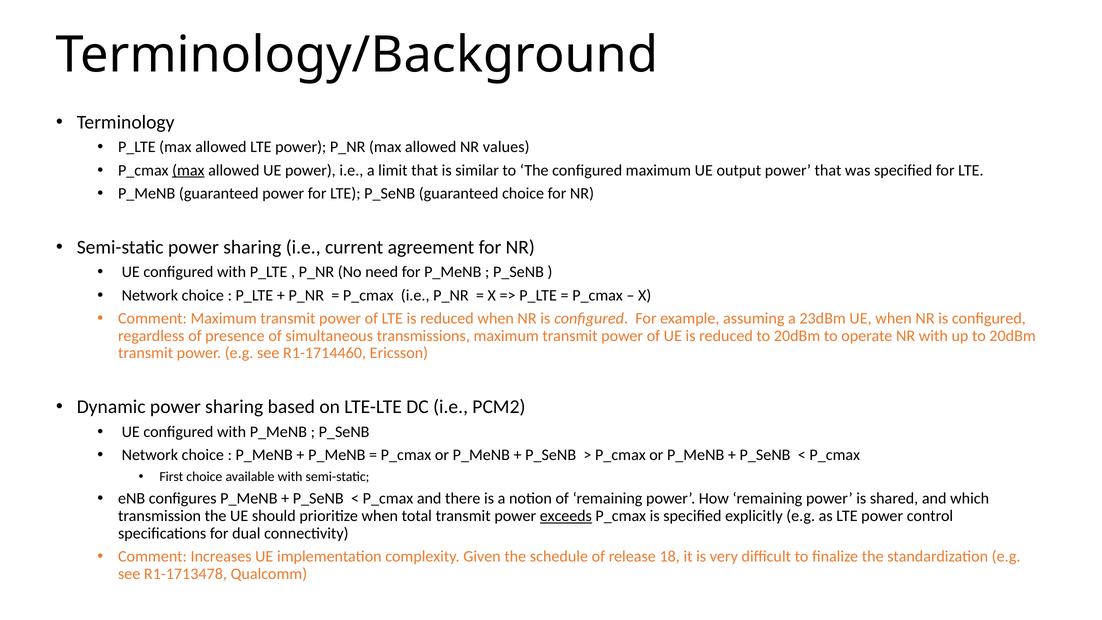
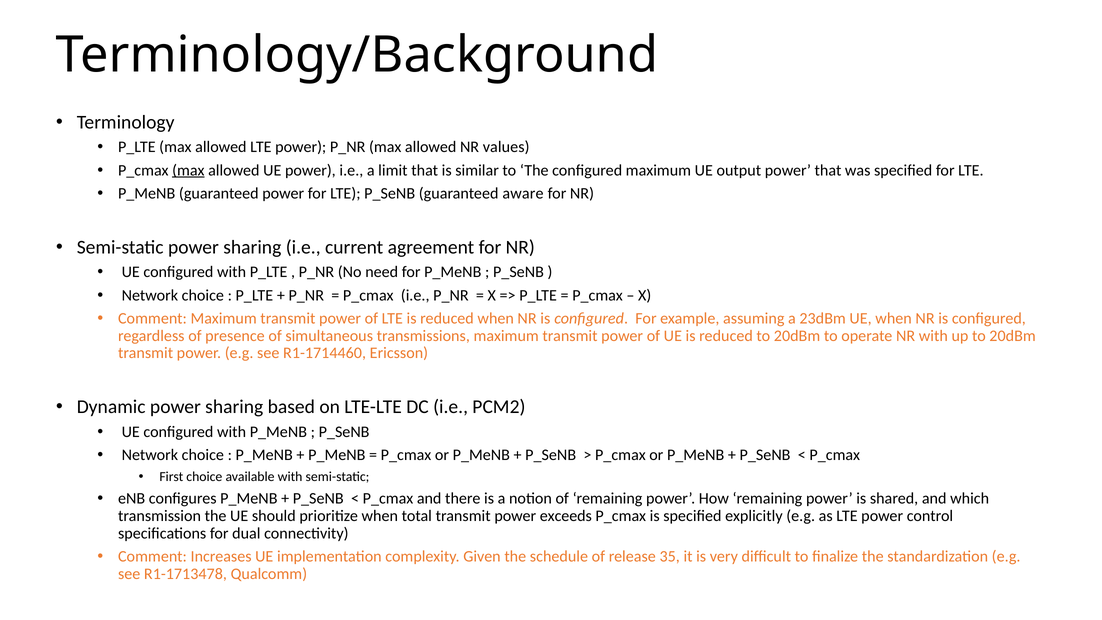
guaranteed choice: choice -> aware (523, 193)
exceeds underline: present -> none (566, 516)
18: 18 -> 35 (670, 556)
